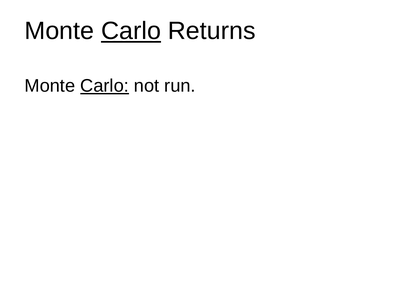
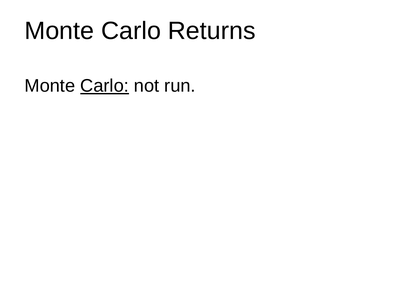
Carlo underline: present -> none (131, 31)
